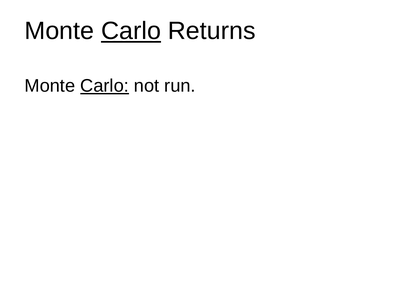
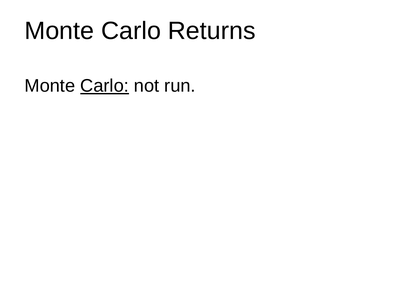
Carlo underline: present -> none (131, 31)
